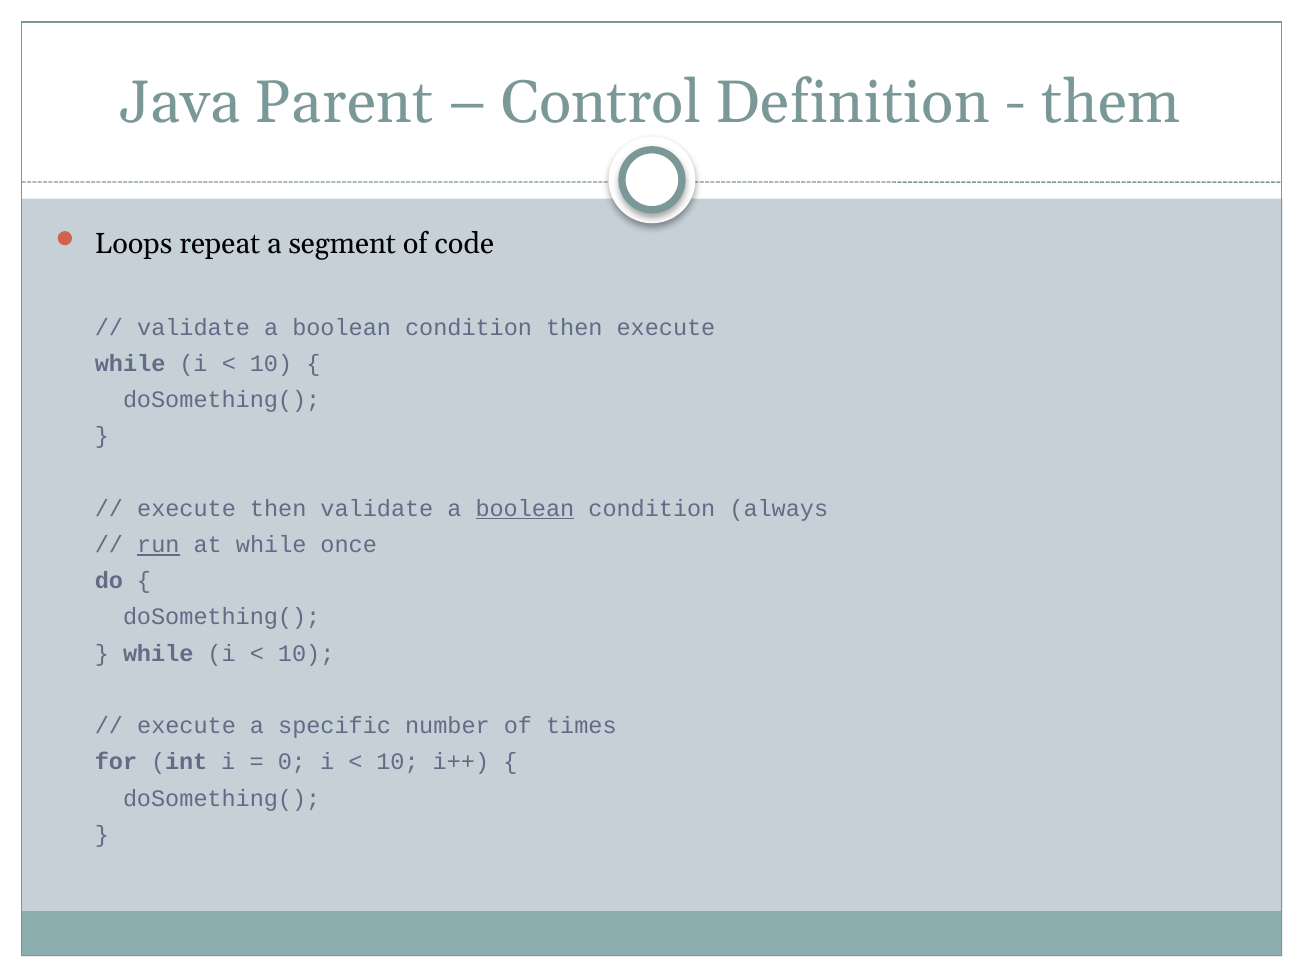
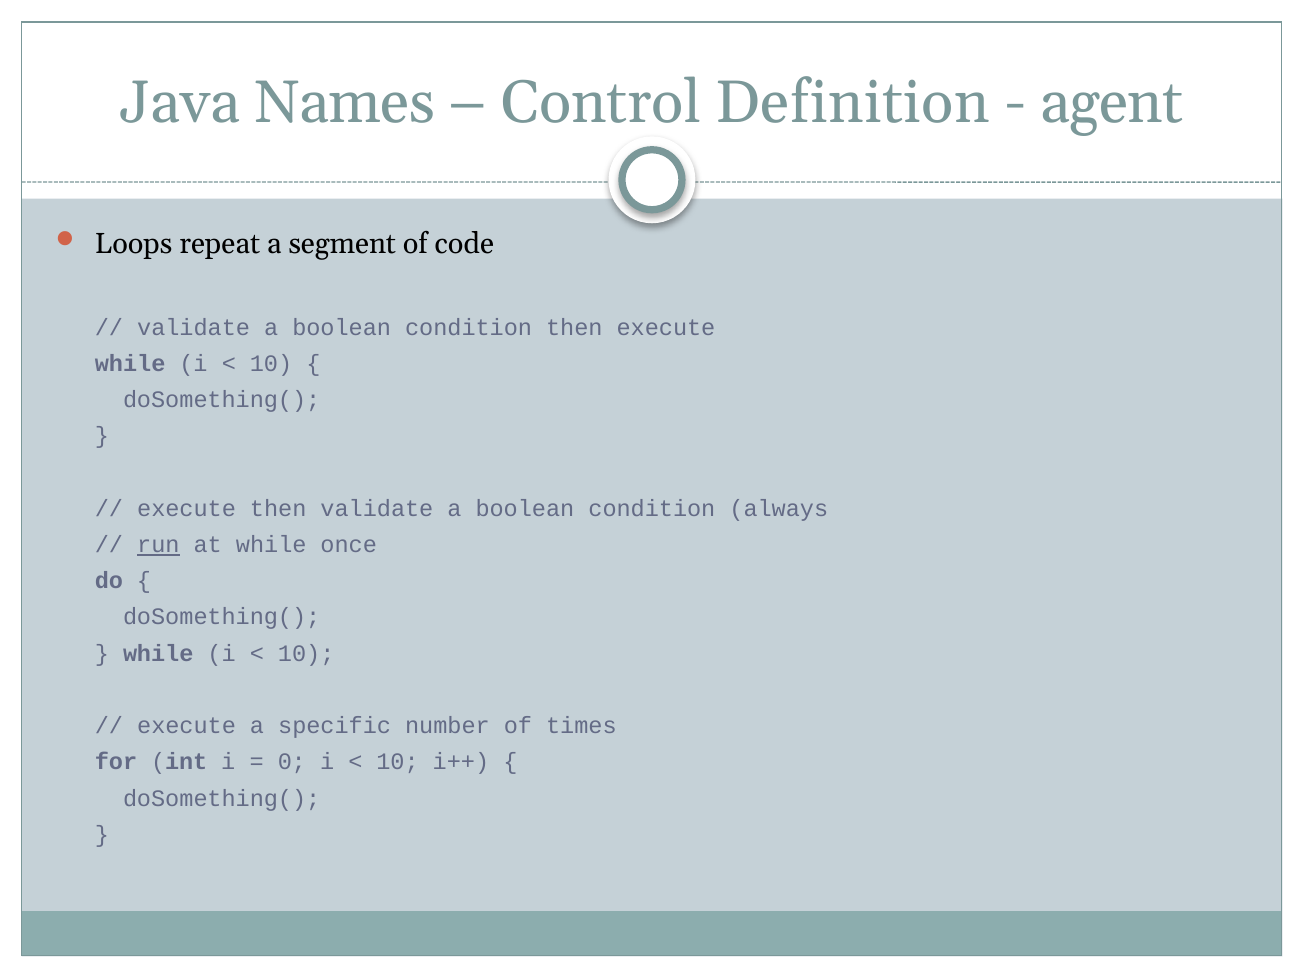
Parent: Parent -> Names (345, 103)
them: them -> agent (1112, 103)
boolean underline: present -> none (525, 508)
